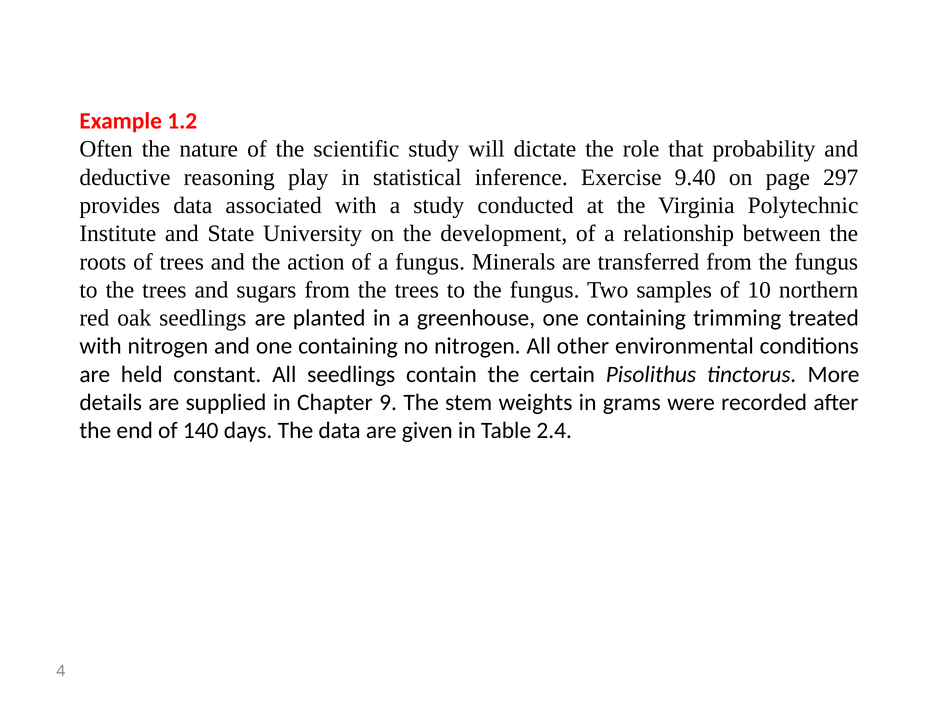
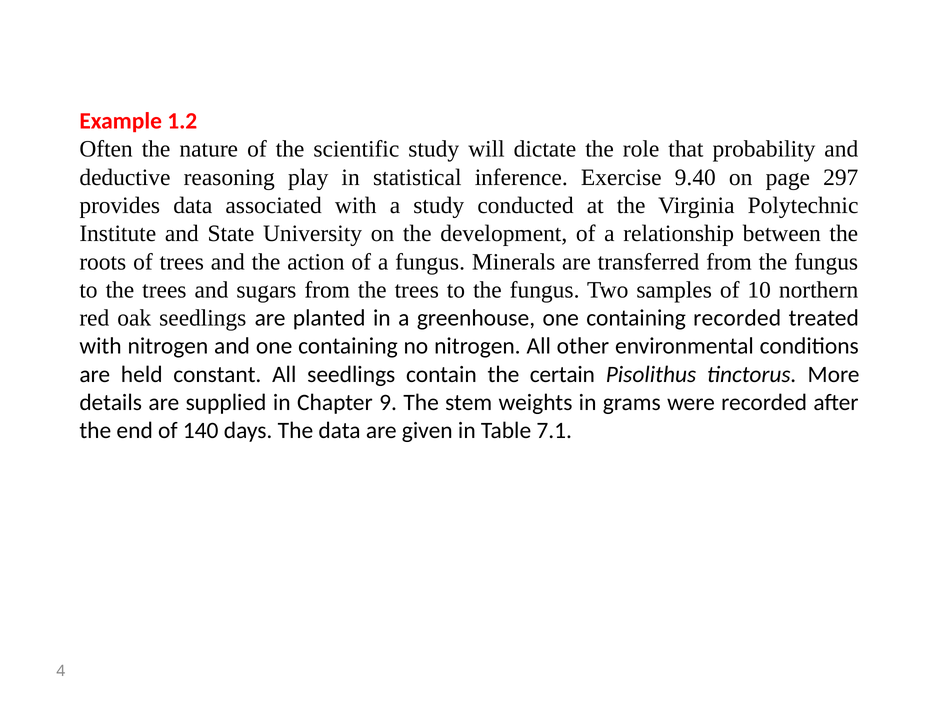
containing trimming: trimming -> recorded (737, 318)
2.4: 2.4 -> 7.1 (554, 431)
